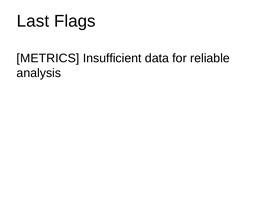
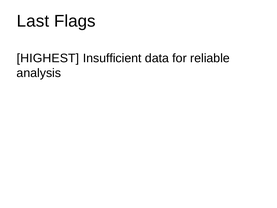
METRICS: METRICS -> HIGHEST (48, 58)
